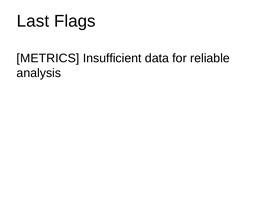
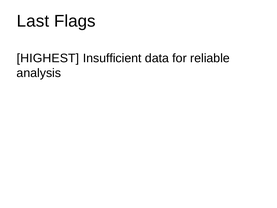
METRICS: METRICS -> HIGHEST (48, 58)
